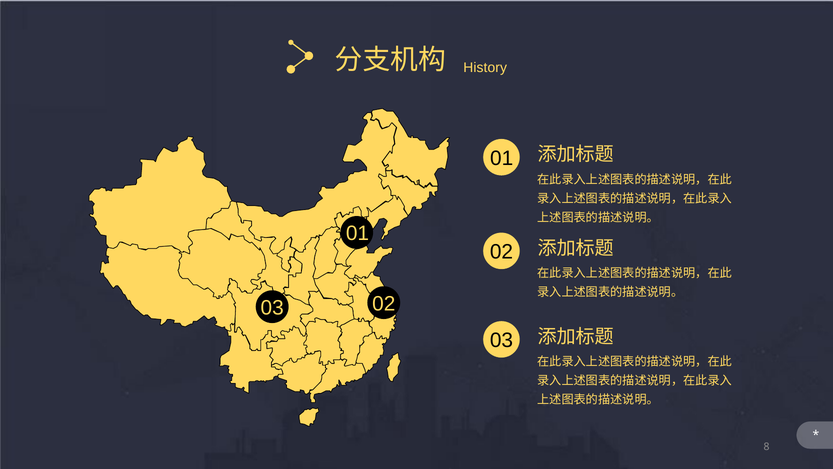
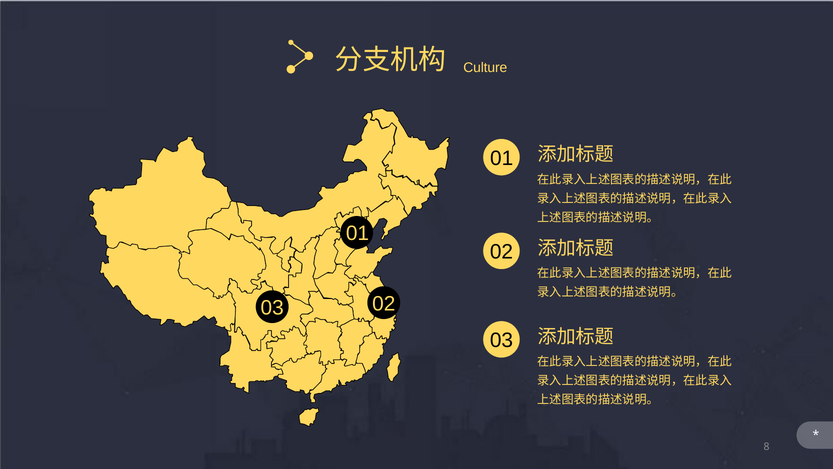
History: History -> Culture (485, 68)
